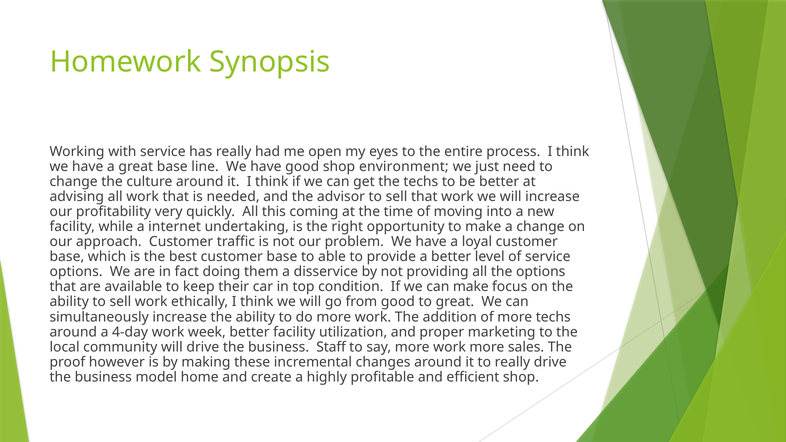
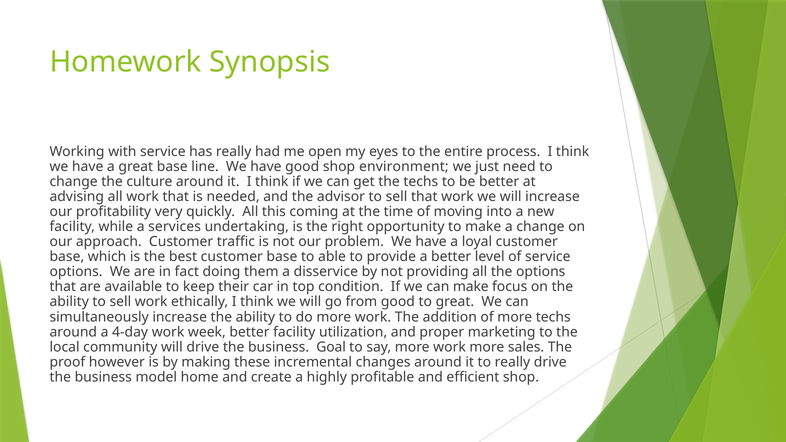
internet: internet -> services (175, 227)
Staff: Staff -> Goal (331, 347)
